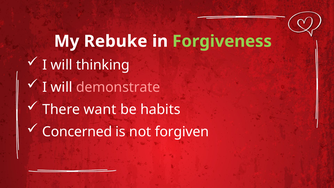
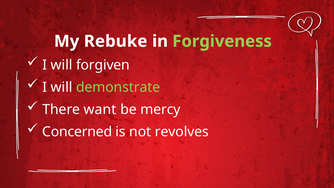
thinking: thinking -> forgiven (103, 65)
demonstrate colour: pink -> light green (118, 87)
habits: habits -> mercy (160, 109)
forgiven: forgiven -> revolves (182, 132)
